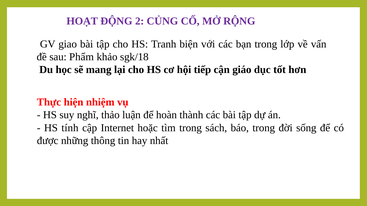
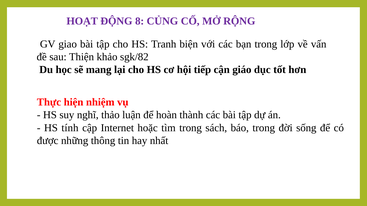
2: 2 -> 8 (140, 21)
Phẩm: Phẩm -> Thiện (82, 57)
sgk/18: sgk/18 -> sgk/82 (134, 57)
